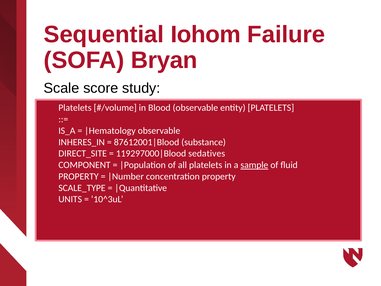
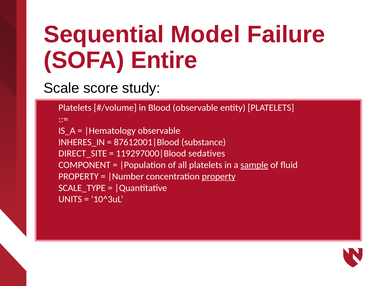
Iohom: Iohom -> Model (205, 34)
Bryan: Bryan -> Entire (164, 60)
property underline: none -> present (219, 176)
